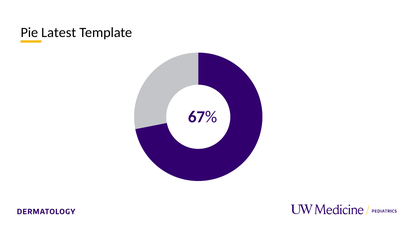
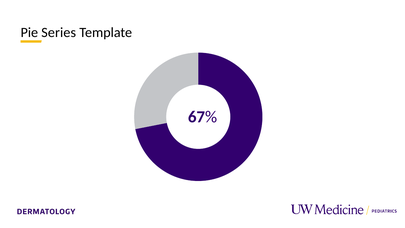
Latest: Latest -> Series (59, 33)
